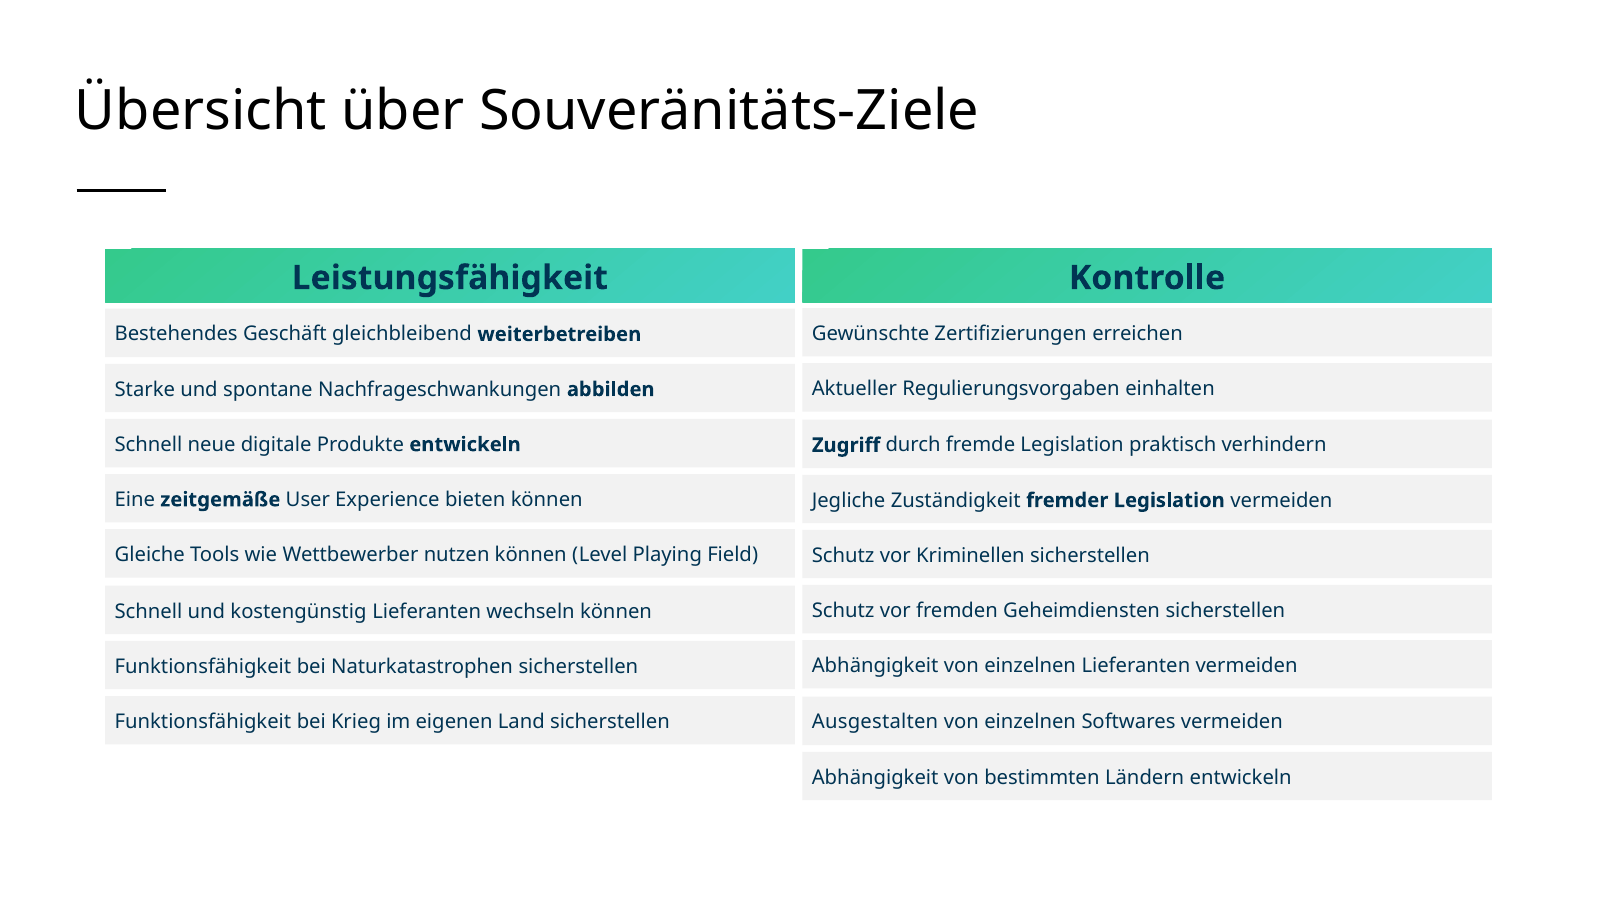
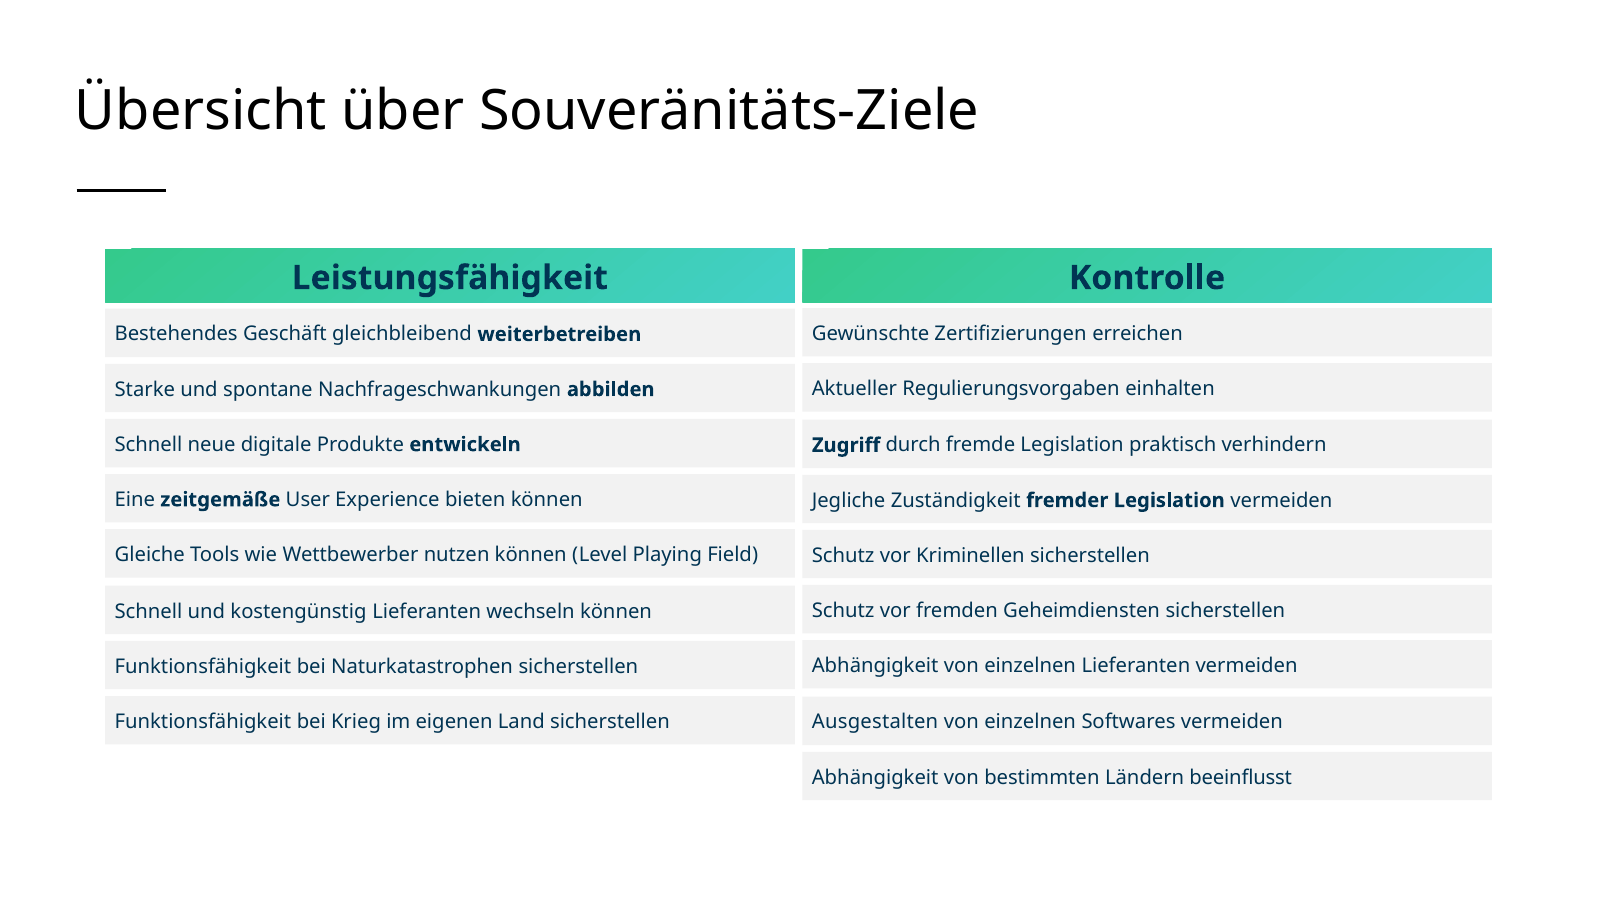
Ländern entwickeln: entwickeln -> beeinflusst (1241, 777)
